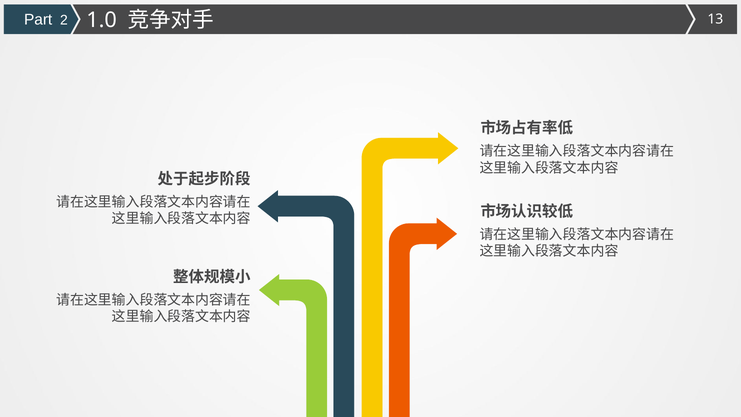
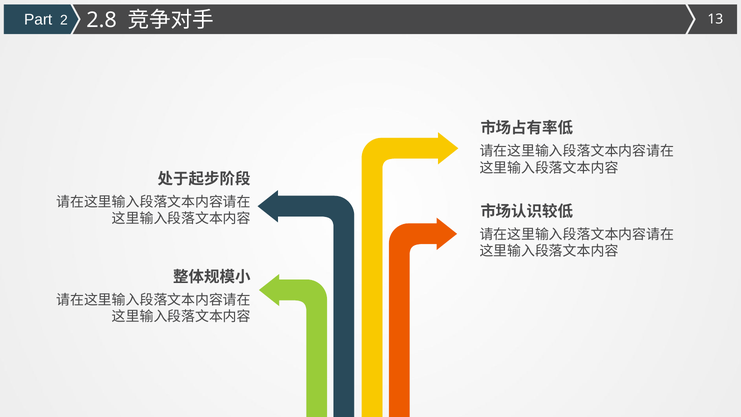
1.0: 1.0 -> 2.8 (102, 20)
